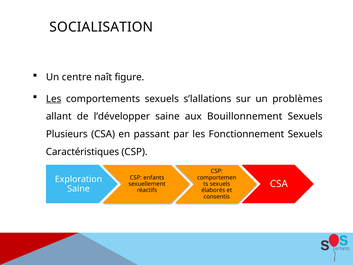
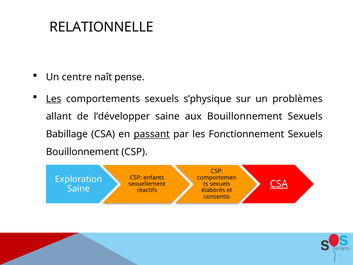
SOCIALISATION: SOCIALISATION -> RELATIONNELLE (101, 27)
figure: figure -> pense (129, 77)
s’lallations: s’lallations -> s’physique (207, 99)
Plusieurs: Plusieurs -> Babillage (67, 134)
passant underline: none -> present (152, 134)
Caractéristiques: Caractéristiques -> Bouillonnement (82, 152)
CSA underline: none -> present (279, 184)
